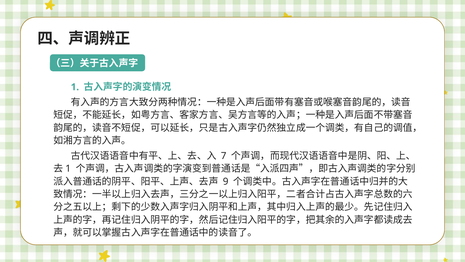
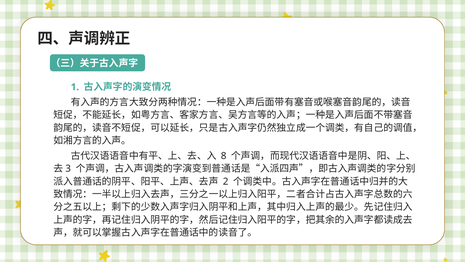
7: 7 -> 8 (224, 156)
1: 1 -> 3 (68, 168)
9: 9 -> 2 (226, 181)
